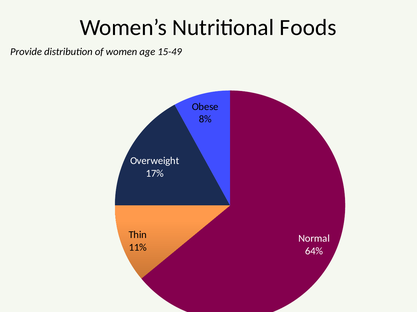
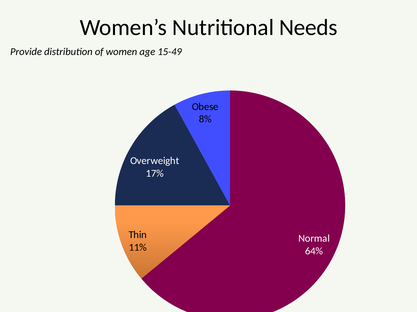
Foods: Foods -> Needs (308, 28)
